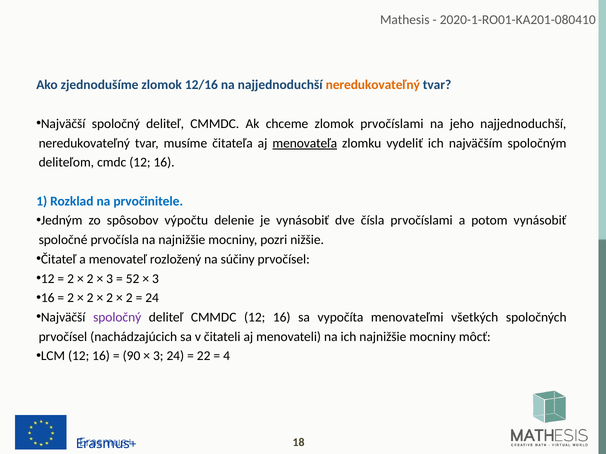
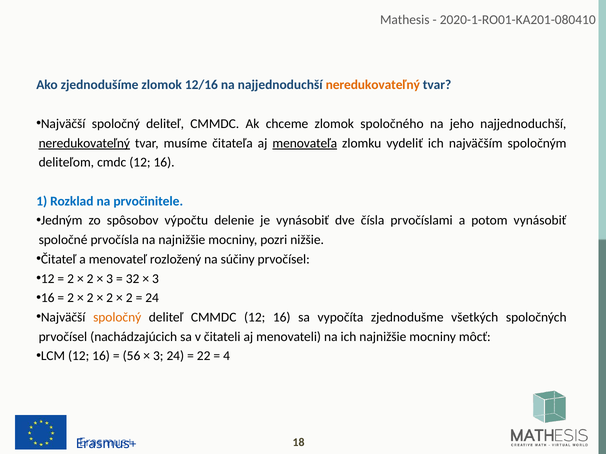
zlomok prvočíslami: prvočíslami -> spoločného (392, 124)
neredukovateľný underline: none -> present (84, 143)
52: 52 -> 32 (133, 279)
spoločný colour: purple -> orange (117, 318)
menovateľmi: menovateľmi -> zjednodušme (407, 318)
90: 90 -> 56 (131, 356)
